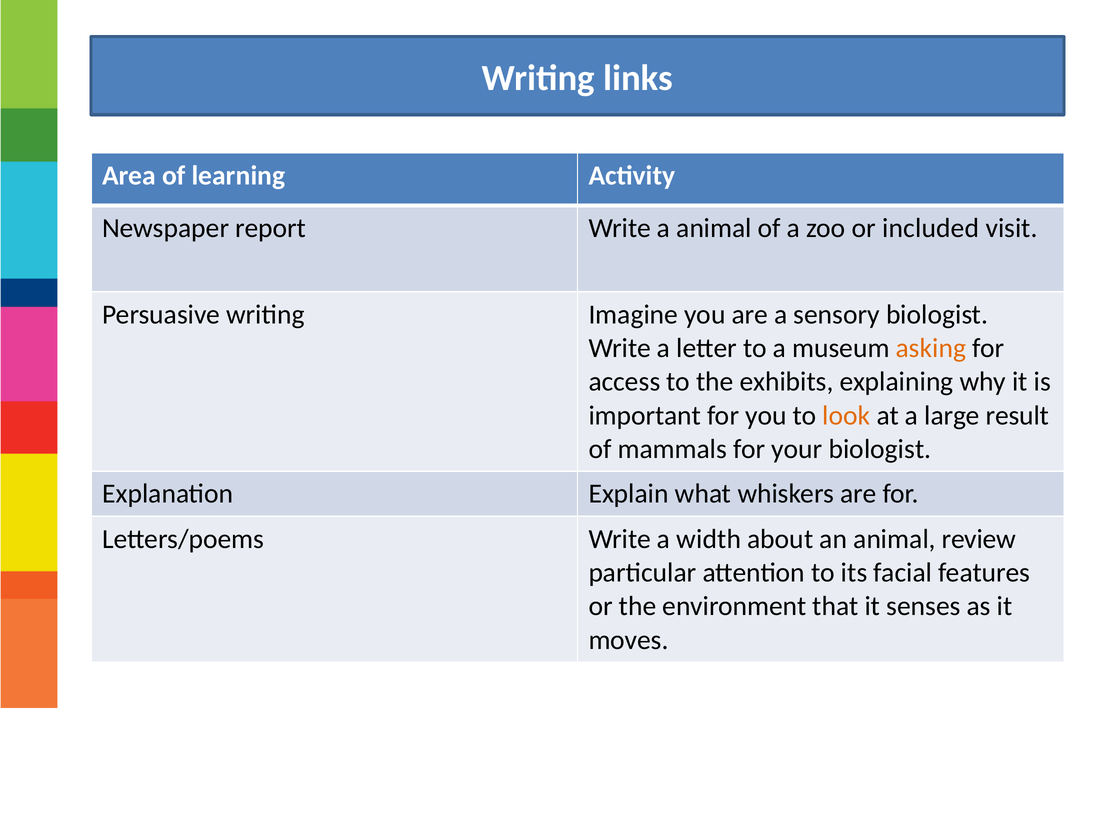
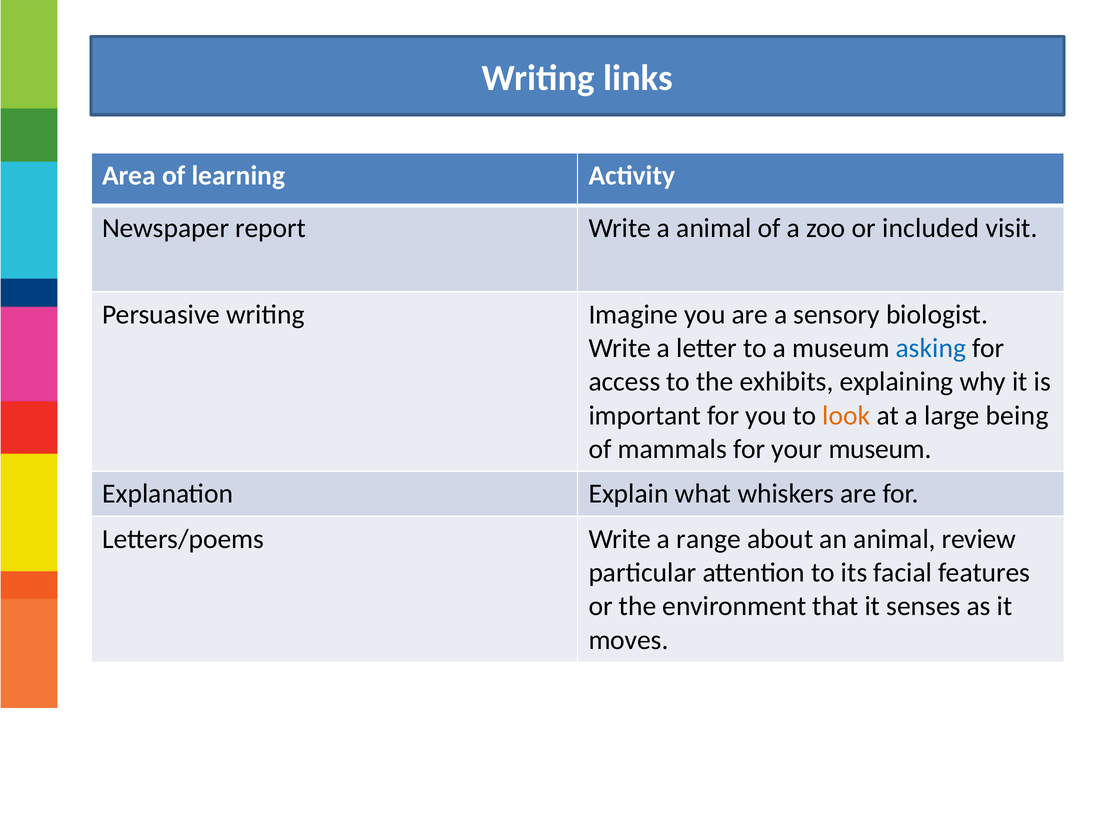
asking colour: orange -> blue (931, 348)
result: result -> being (1017, 416)
your biologist: biologist -> museum (880, 449)
width: width -> range (709, 539)
